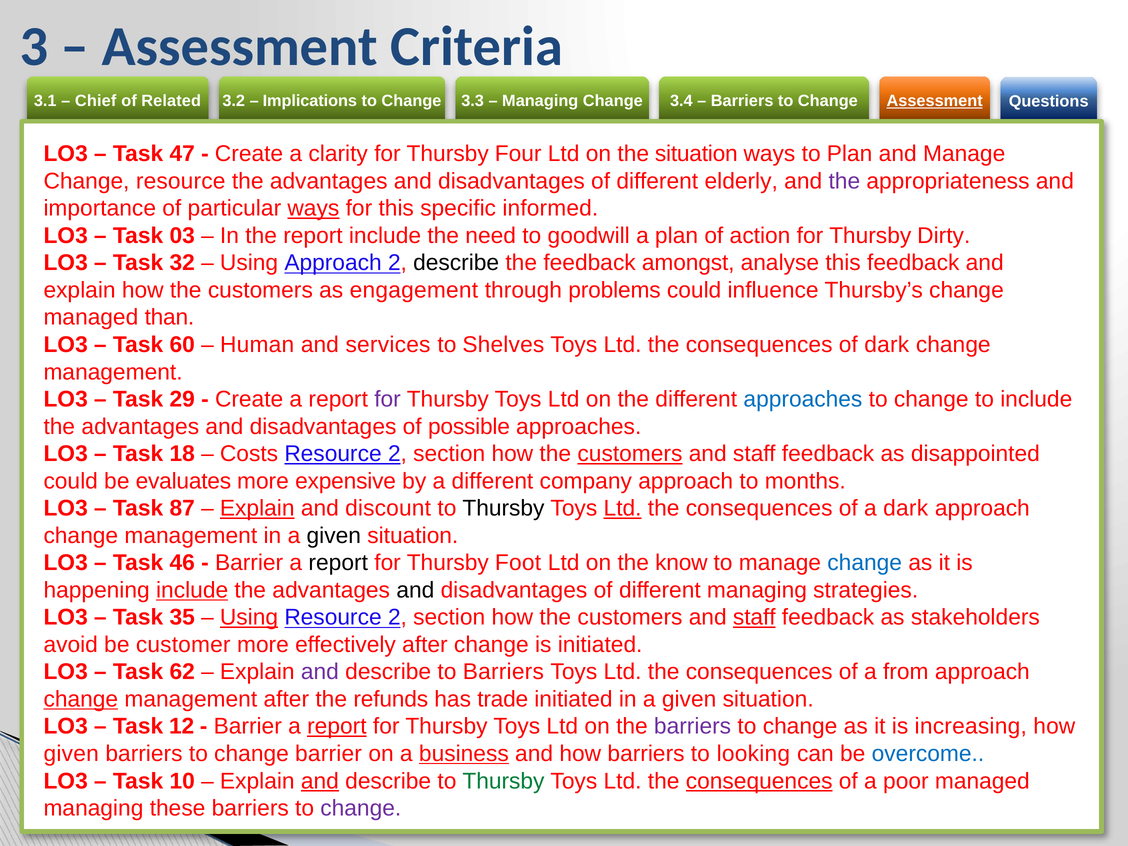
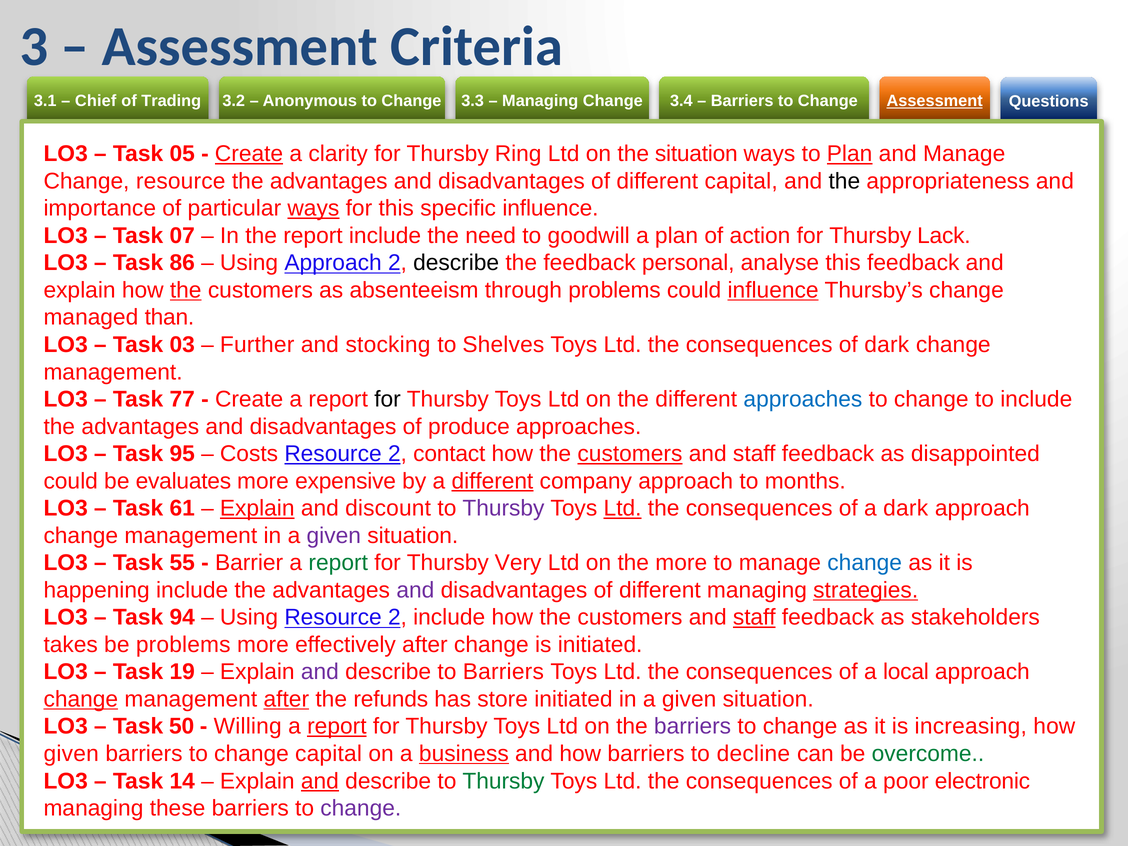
Related: Related -> Trading (171, 101)
Implications: Implications -> Anonymous (310, 101)
47: 47 -> 05 (182, 154)
Create underline: none -> present (249, 154)
Four: Four -> Ring (518, 154)
Plan underline: none -> present (850, 154)
different elderly: elderly -> capital (741, 181)
the colour: purple -> black (844, 181)
specific informed: informed -> influence (550, 208)
03: 03 -> 07 (182, 236)
Dirty: Dirty -> Lack (944, 236)
32: 32 -> 86 (182, 263)
amongst: amongst -> personal (688, 263)
the underline: none -> present (186, 290)
engagement: engagement -> absenteeism (414, 290)
influence underline: none -> present (773, 290)
60: 60 -> 03 (182, 345)
Human: Human -> Further (257, 345)
services: services -> stocking (388, 345)
29: 29 -> 77 (182, 399)
for colour: purple -> black (388, 399)
possible: possible -> produce (469, 427)
18: 18 -> 95 (182, 454)
section: section -> contact (449, 454)
different underline: none -> present (492, 481)
87: 87 -> 61 (182, 508)
Thursby colour: black -> purple (503, 508)
given colour: black -> purple (334, 536)
46: 46 -> 55 (182, 563)
report colour: black -> green (338, 563)
Foot: Foot -> Very (518, 563)
the know: know -> more (681, 563)
include underline: present -> none (192, 590)
and colour: black -> purple (415, 590)
strategies underline: none -> present (866, 590)
35: 35 -> 94 (182, 617)
Using underline: present -> none (249, 617)
section: section -> include (449, 617)
avoid: avoid -> takes (71, 645)
be customer: customer -> problems (183, 645)
62: 62 -> 19 (182, 672)
from: from -> local (906, 672)
after underline: none -> present (286, 699)
trade: trade -> store (503, 699)
12: 12 -> 50 (182, 726)
Barrier: Barrier -> Willing (248, 726)
change barrier: barrier -> capital (329, 754)
looking: looking -> decline (753, 754)
overcome colour: blue -> green (928, 754)
10: 10 -> 14 (182, 781)
consequences underline: present -> none (759, 781)
poor managed: managed -> electronic (982, 781)
